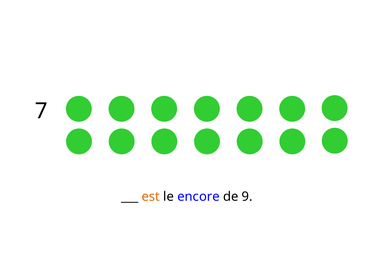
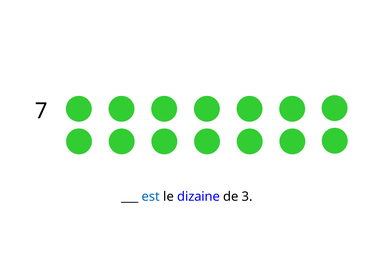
est colour: orange -> blue (151, 197)
encore: encore -> dizaine (199, 197)
9: 9 -> 3 (247, 197)
